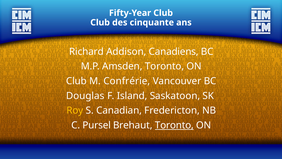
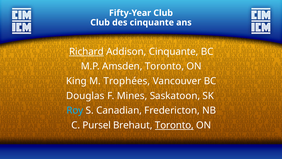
Richard underline: none -> present (86, 51)
Addison Canadiens: Canadiens -> Cinquante (174, 51)
Club: Club -> King (76, 81)
Confrérie: Confrérie -> Trophées (127, 81)
Island: Island -> Mines (132, 96)
Roy colour: yellow -> light blue (75, 110)
